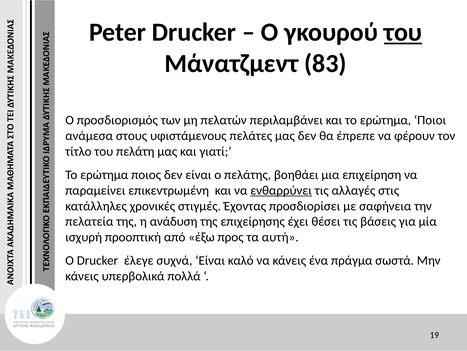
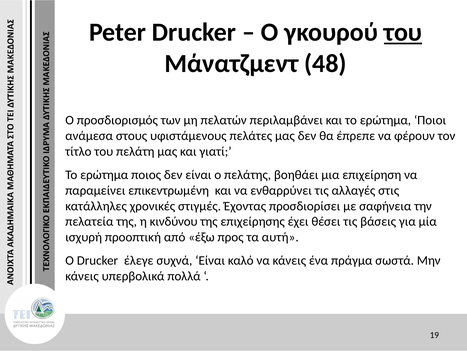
83: 83 -> 48 (325, 63)
ενθαρρύνει underline: present -> none (281, 190)
ανάδυση: ανάδυση -> κινδύνου (174, 221)
